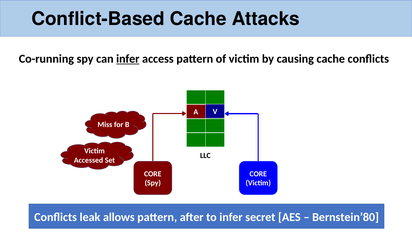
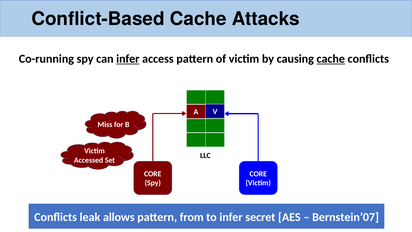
cache underline: none -> present (331, 59)
after: after -> from (192, 217)
Bernstein’80: Bernstein’80 -> Bernstein’07 (346, 217)
